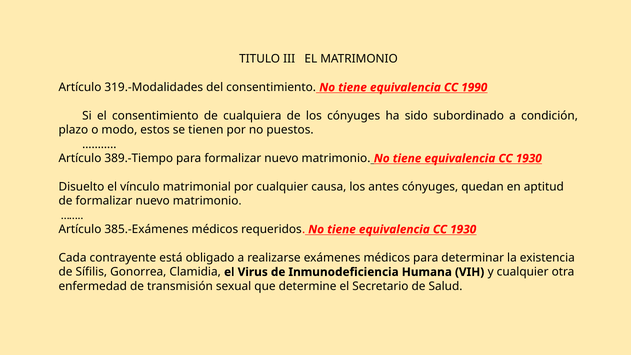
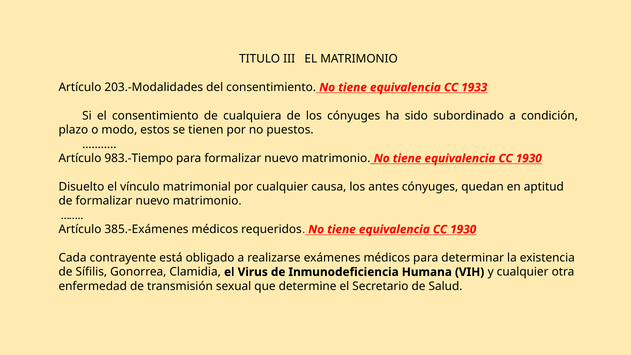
319.-Modalidades: 319.-Modalidades -> 203.-Modalidades (154, 87)
1990: 1990 -> 1933 (474, 87)
389.-Tiempo: 389.-Tiempo -> 983.-Tiempo (139, 158)
